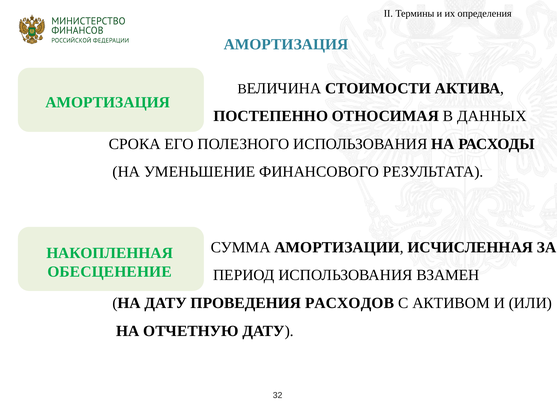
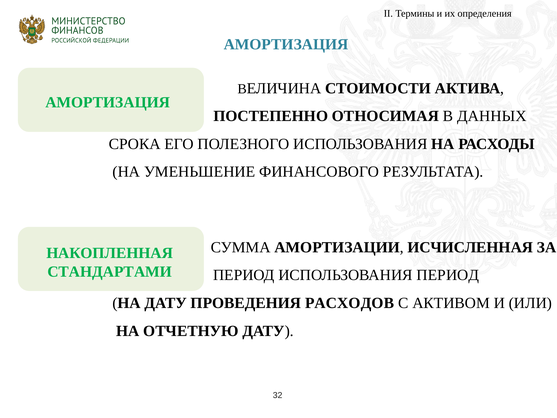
ОБЕСЦЕНЕНИЕ: ОБЕСЦЕНЕНИЕ -> СТАНДАРТАМИ (110, 271)
ИСПОЛЬЗОВАНИЯ ВЗАМЕН: ВЗАМЕН -> ПЕРИОД (448, 275)
